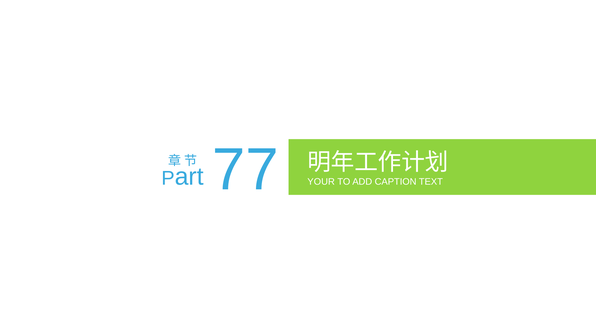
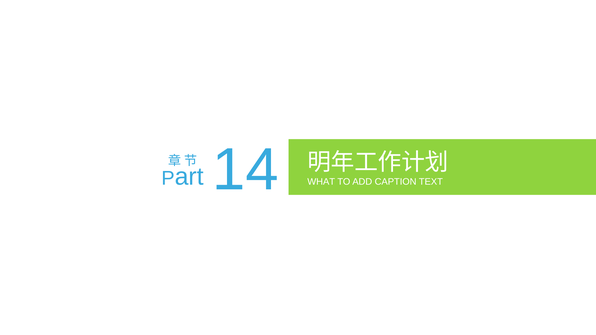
77: 77 -> 14 (245, 170)
YOUR: YOUR -> WHAT (321, 182)
